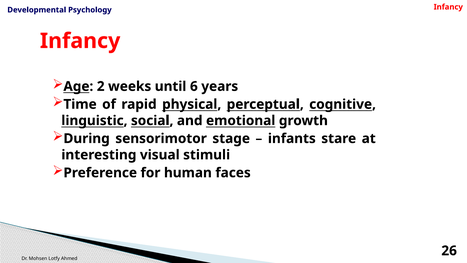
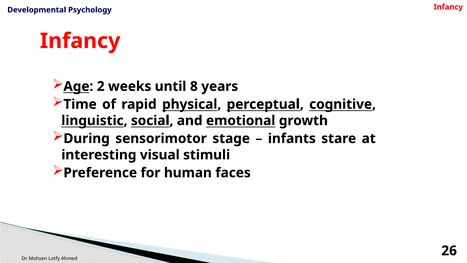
6: 6 -> 8 (194, 86)
